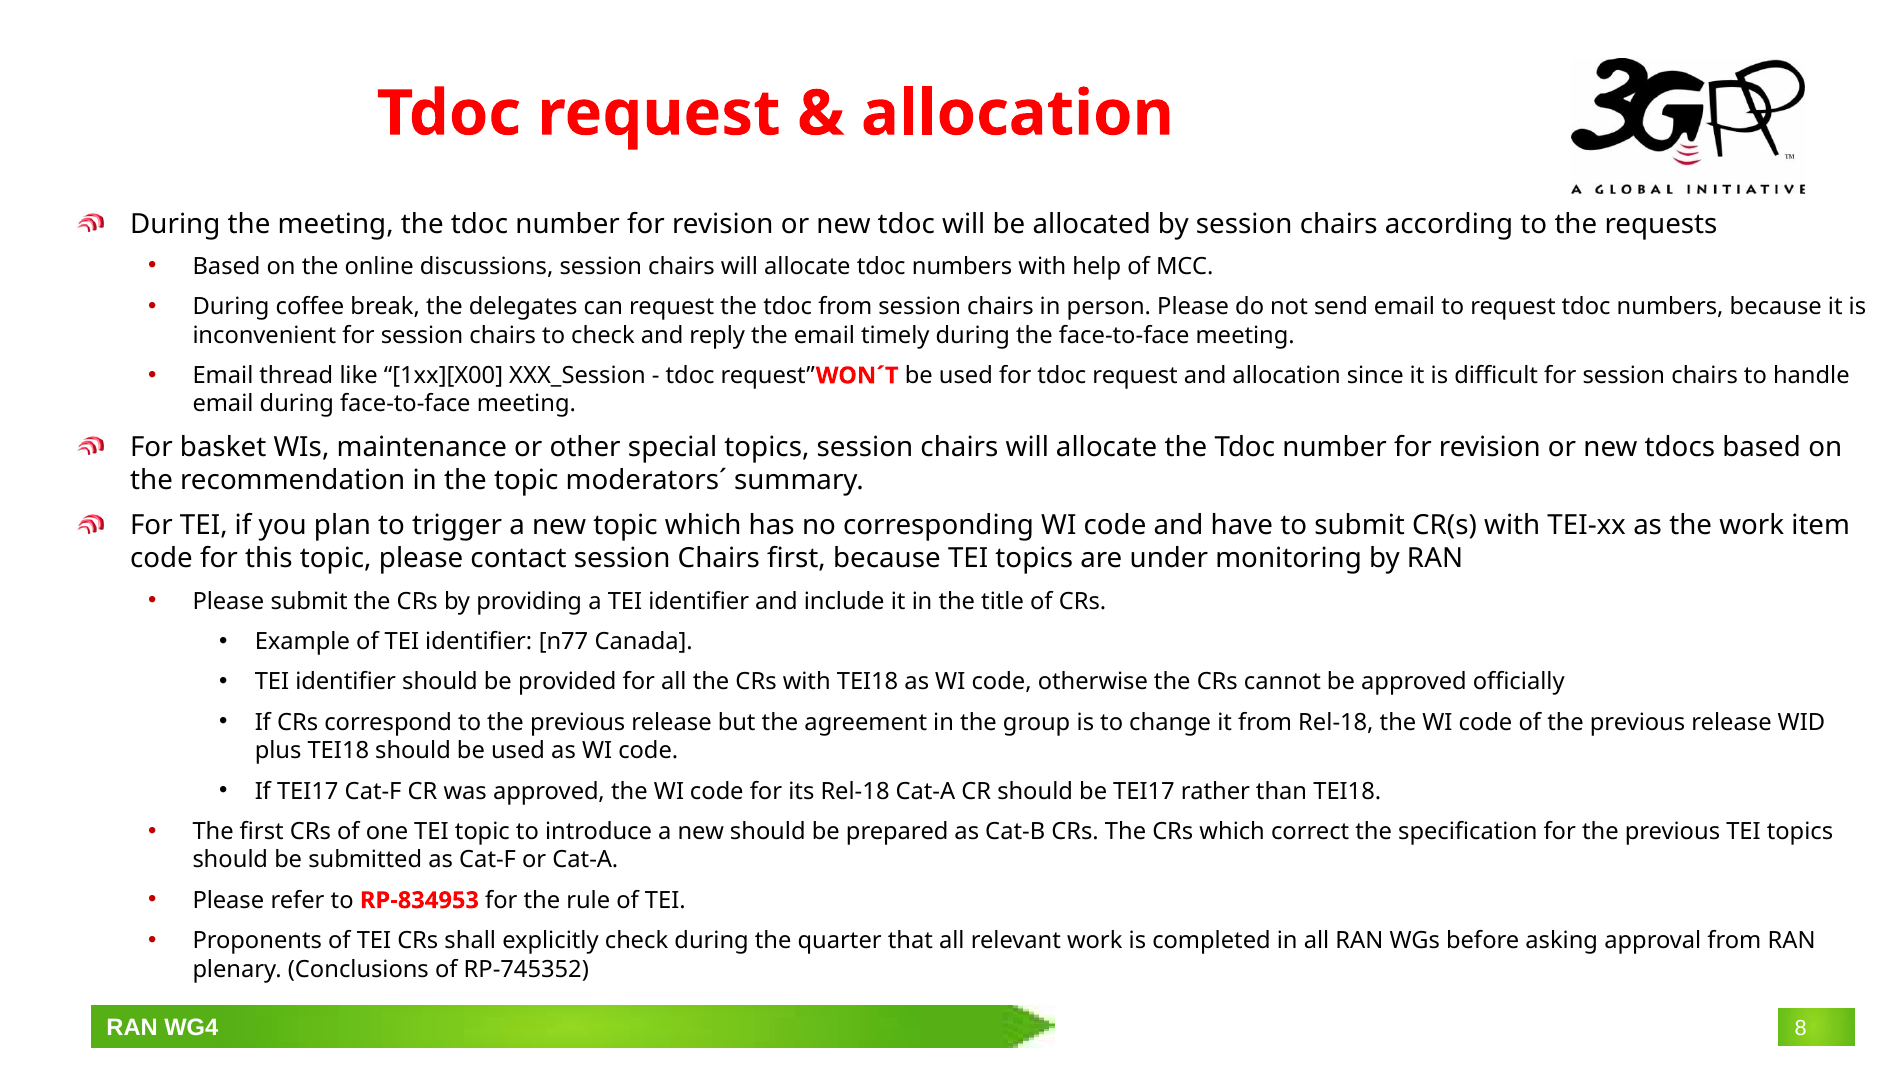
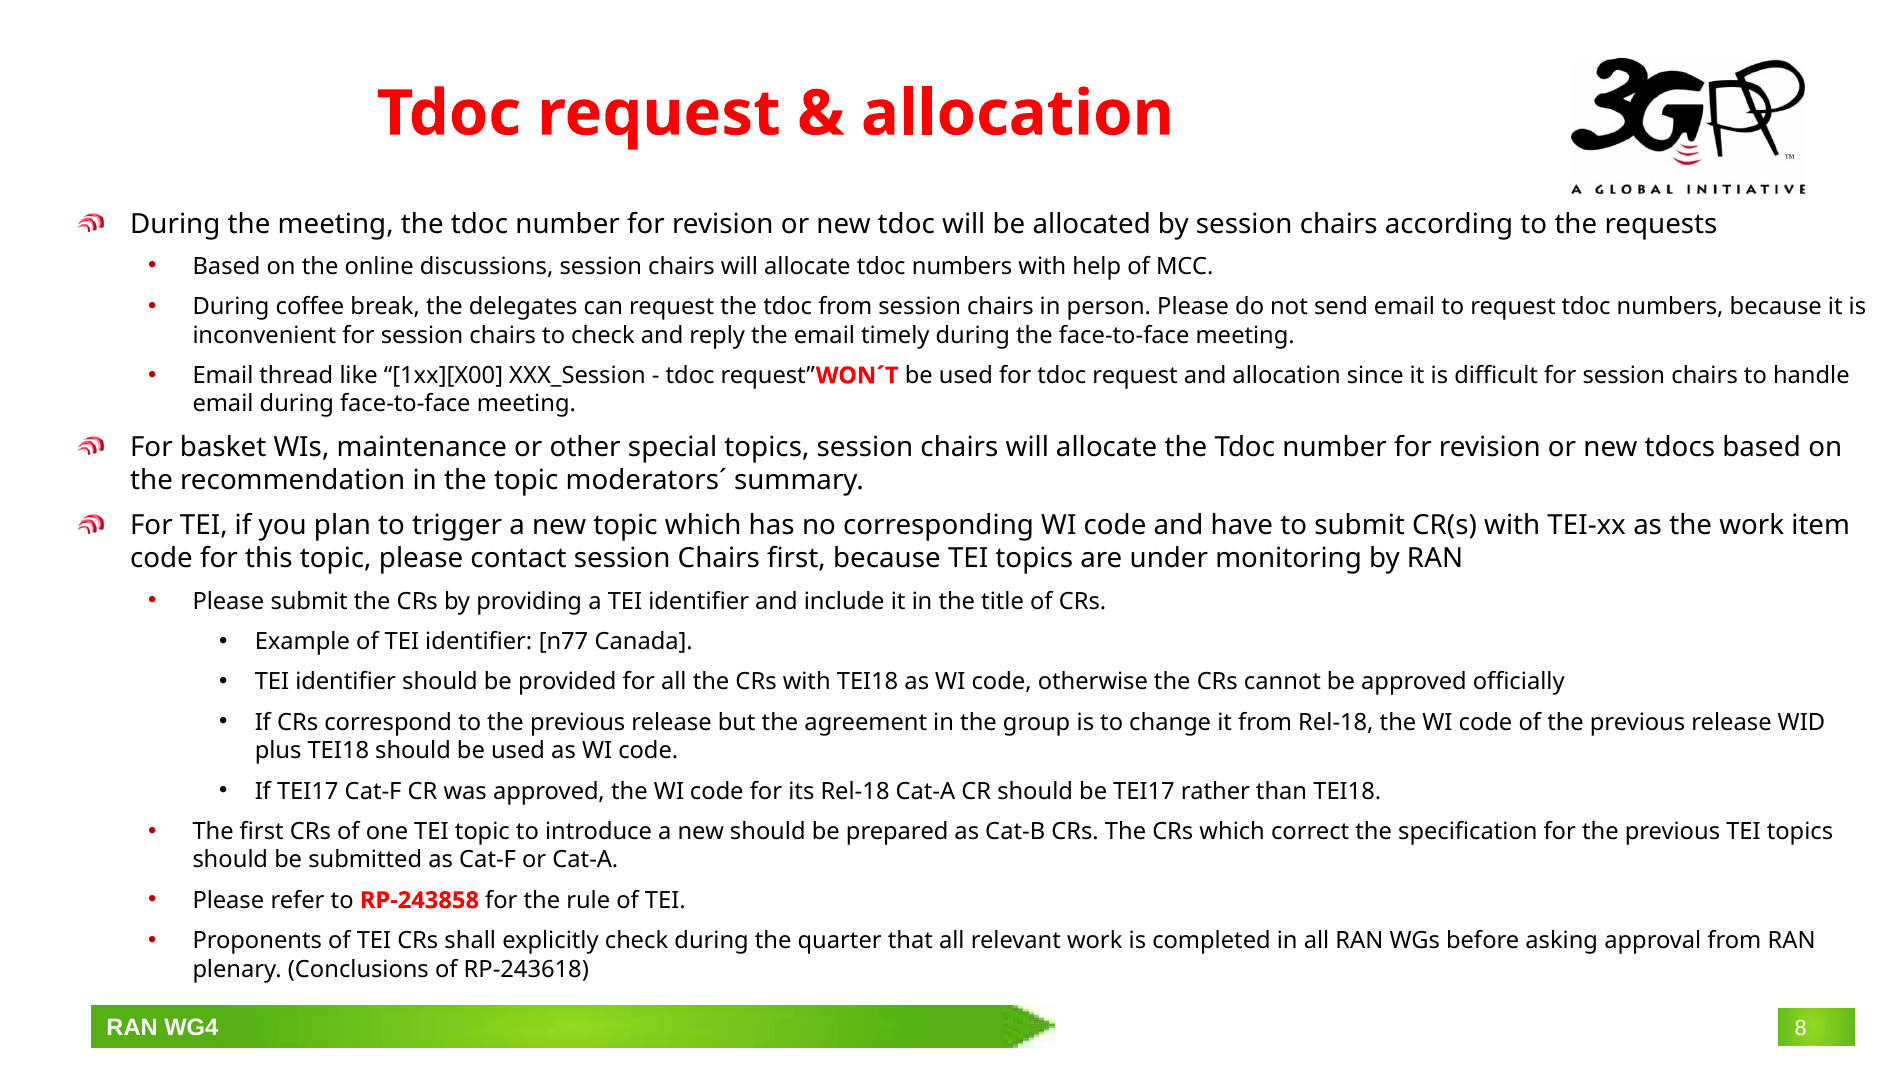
RP-834953: RP-834953 -> RP-243858 (419, 901)
RP-745352: RP-745352 -> RP-243618 (526, 969)
